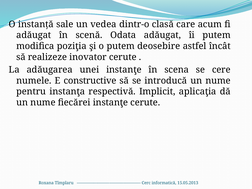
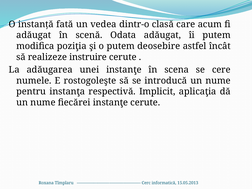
sale: sale -> fată (65, 24)
inovator: inovator -> instruire (88, 57)
constructive: constructive -> rostogoleşte (90, 81)
